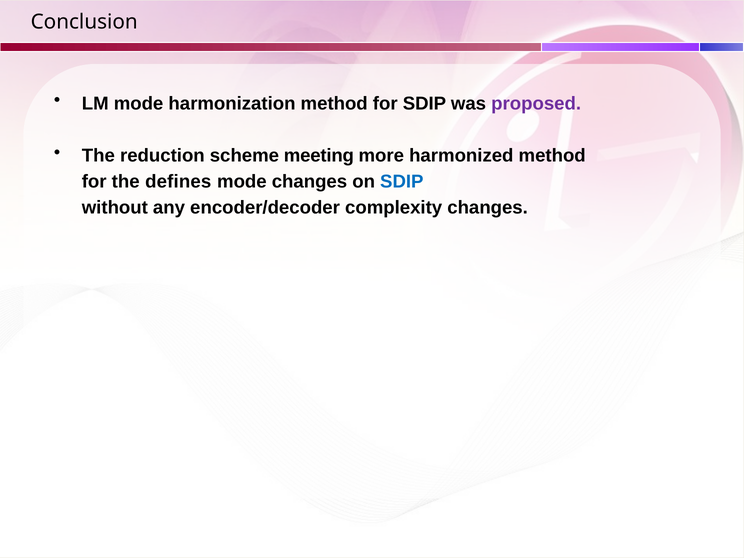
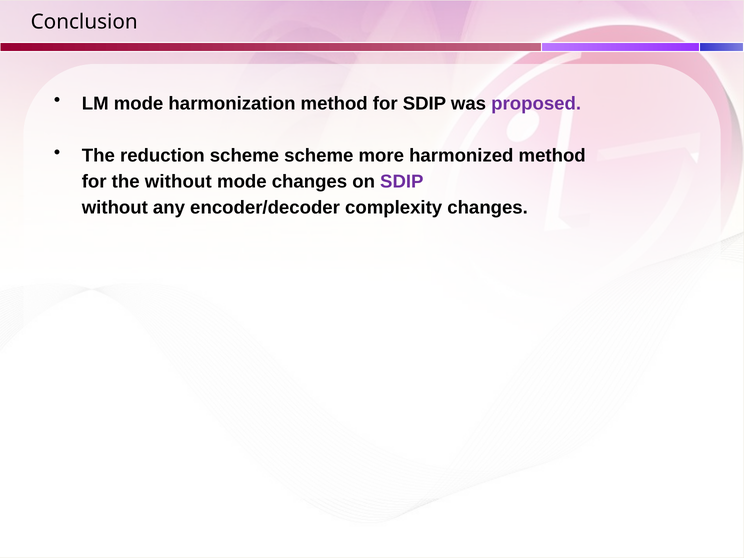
scheme meeting: meeting -> scheme (319, 155)
the defines: defines -> without (178, 182)
SDIP colour: blue -> purple (402, 182)
